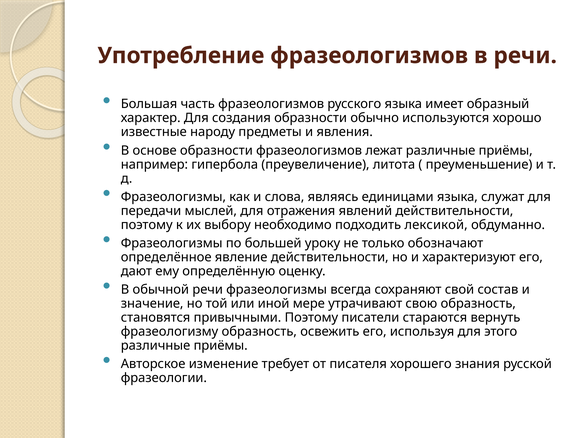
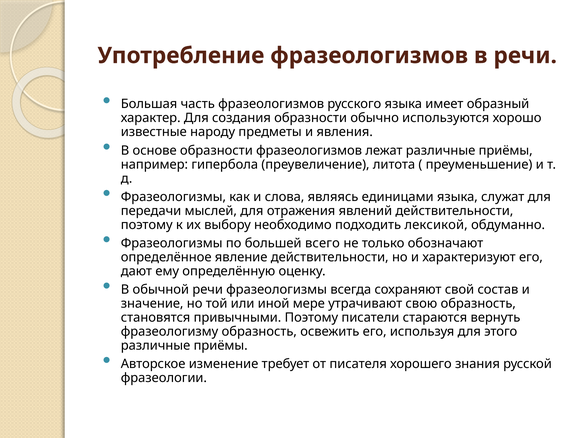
уроку: уроку -> всего (322, 243)
